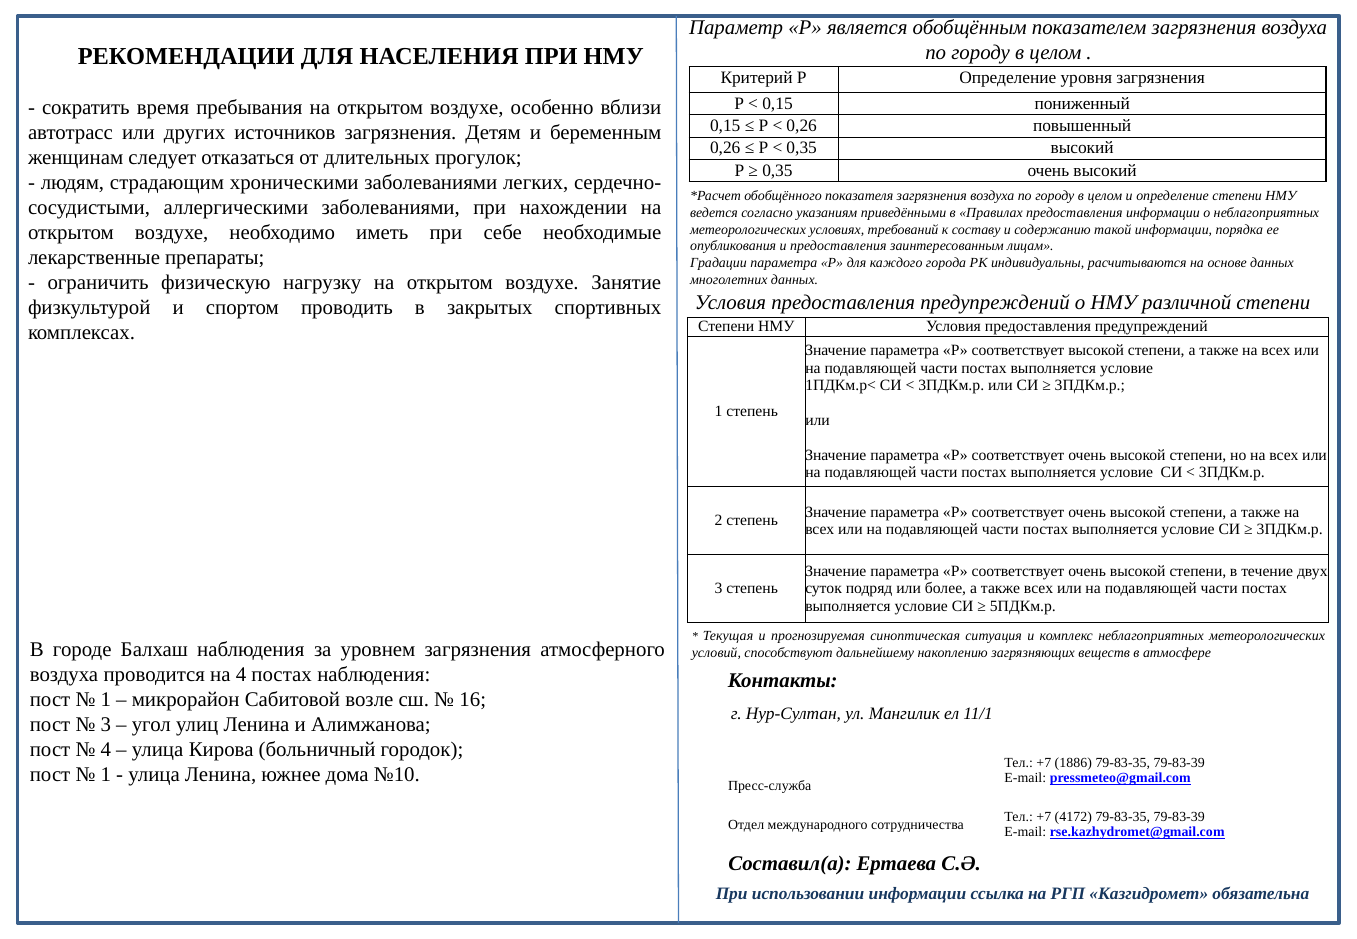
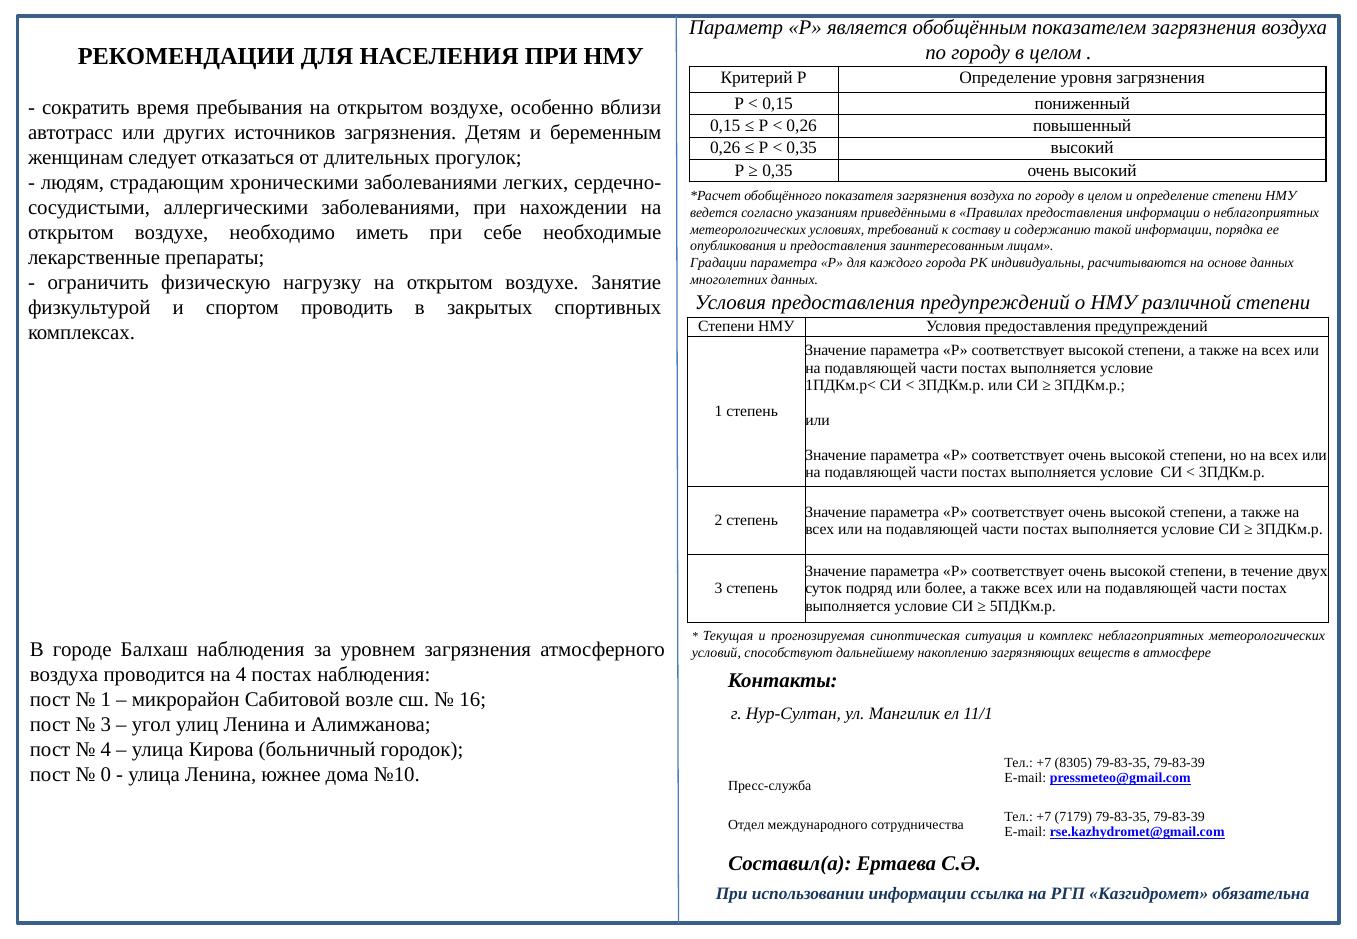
1886: 1886 -> 8305 (1073, 763)
1: 1 -> 0 (106, 775)
4172: 4172 -> 7179 (1073, 817)
